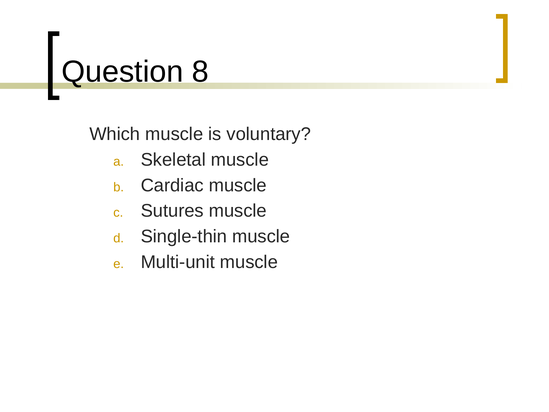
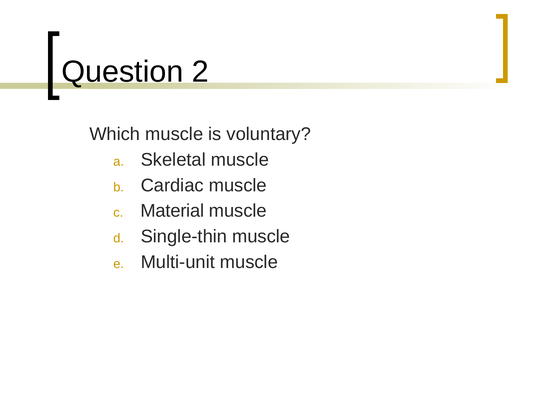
8: 8 -> 2 (200, 72)
Sutures: Sutures -> Material (172, 211)
